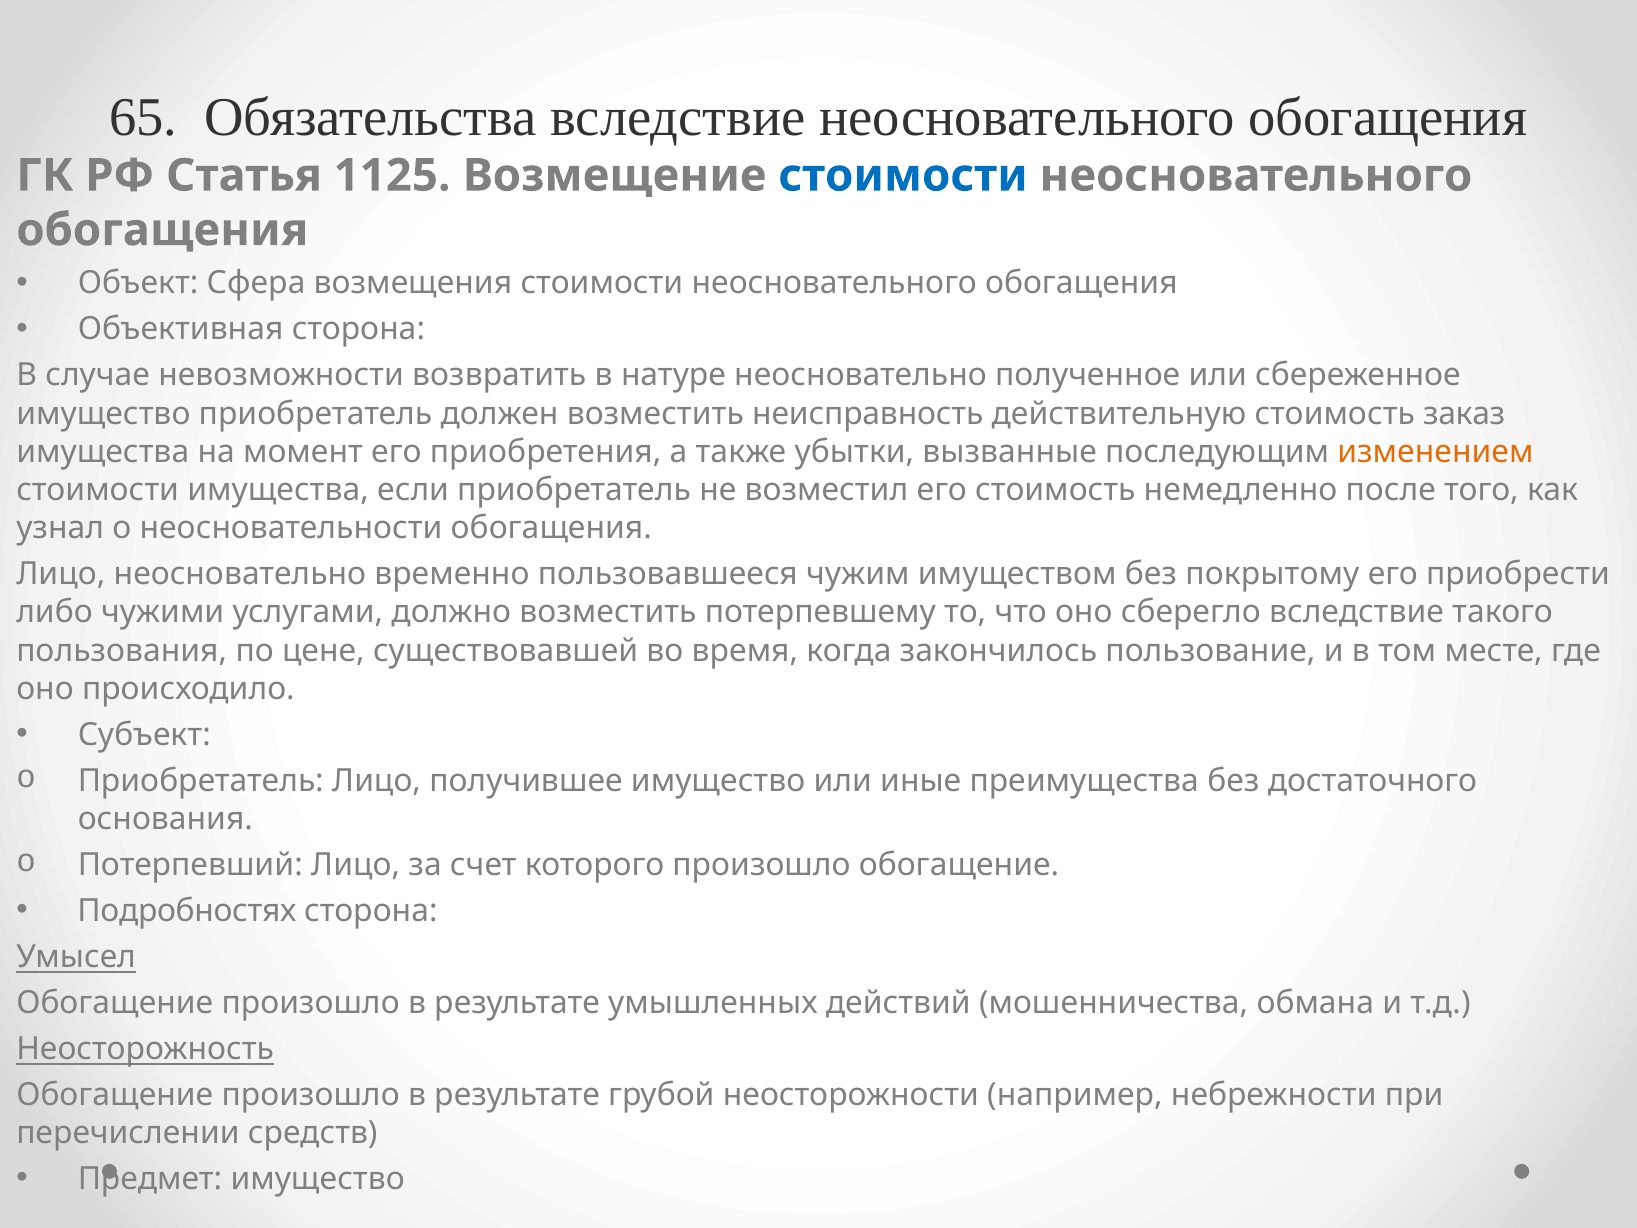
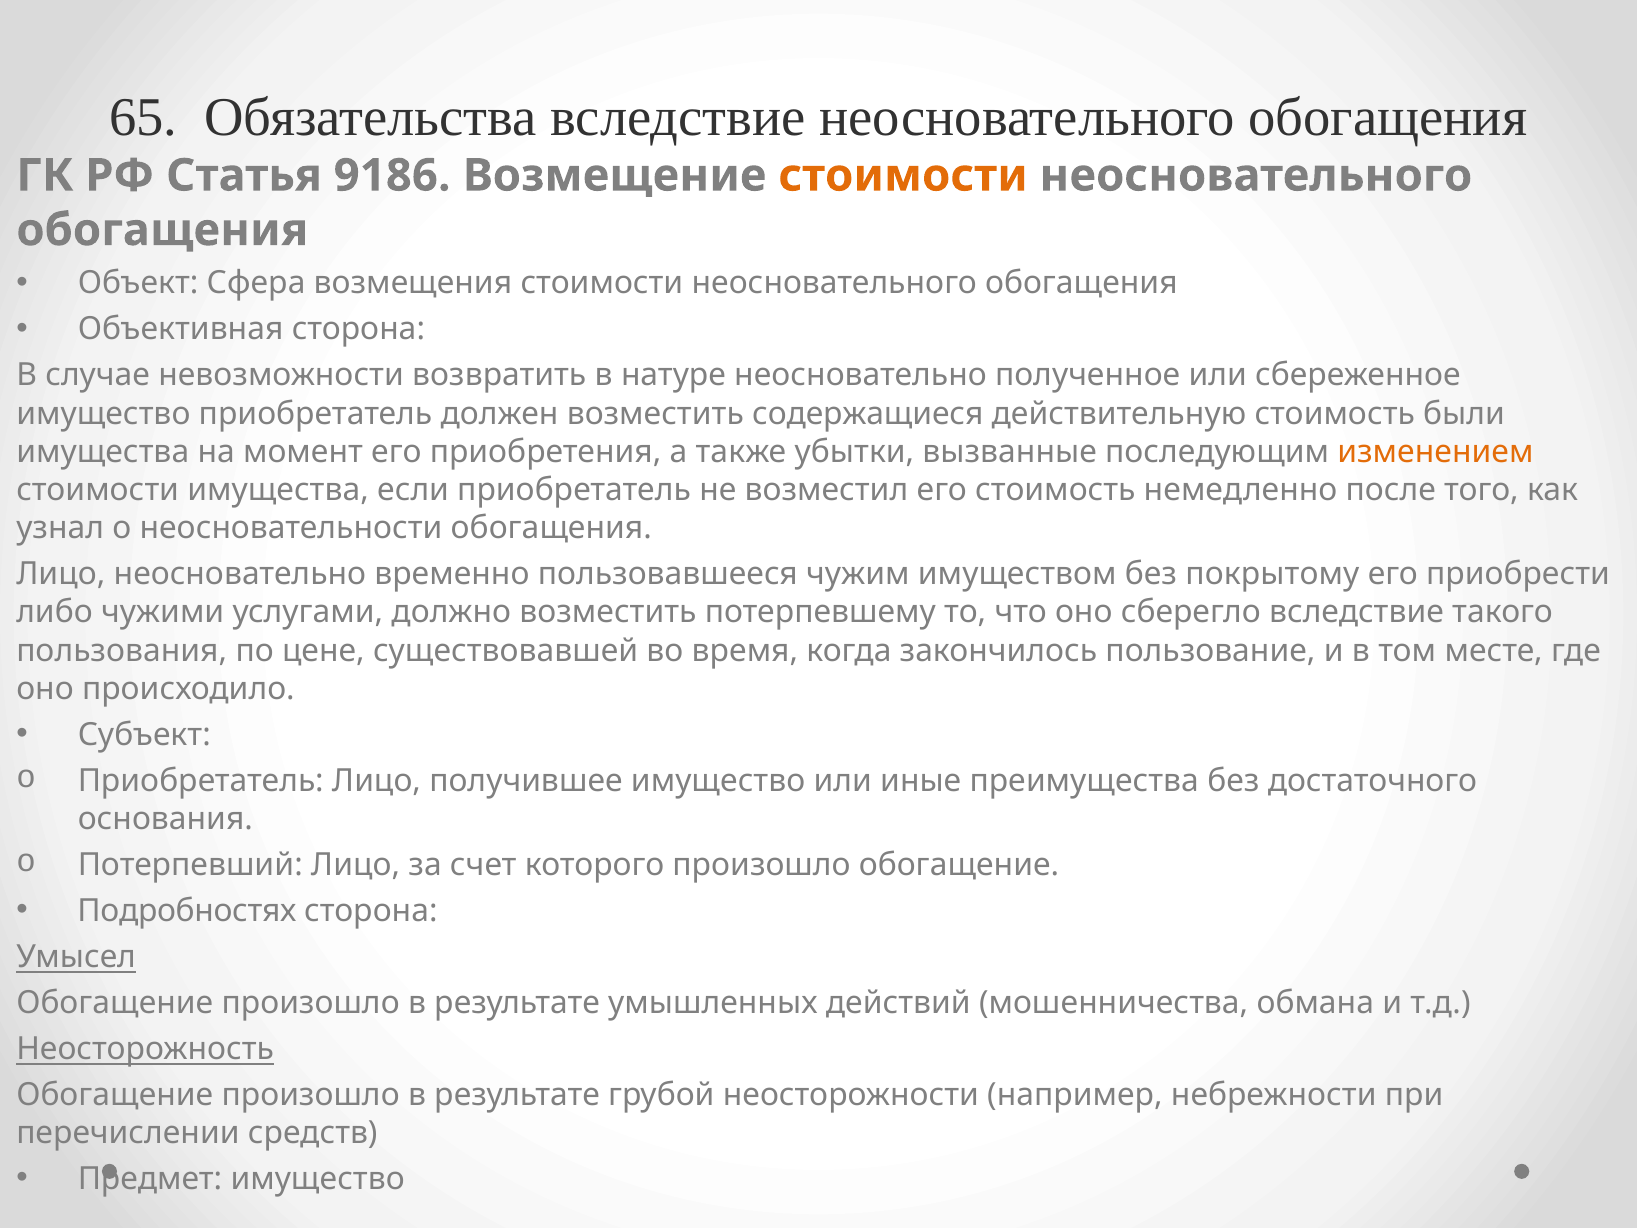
1125: 1125 -> 9186 (392, 176)
стоимости colour: blue -> orange (903, 176)
неисправность: неисправность -> содержащиеся (868, 413)
заказ: заказ -> были (1464, 413)
